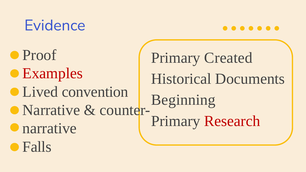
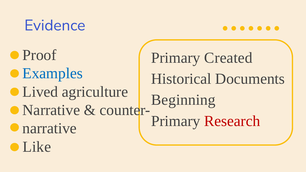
Examples colour: red -> blue (53, 73)
convention: convention -> agriculture (95, 92)
Falls: Falls -> Like (37, 147)
